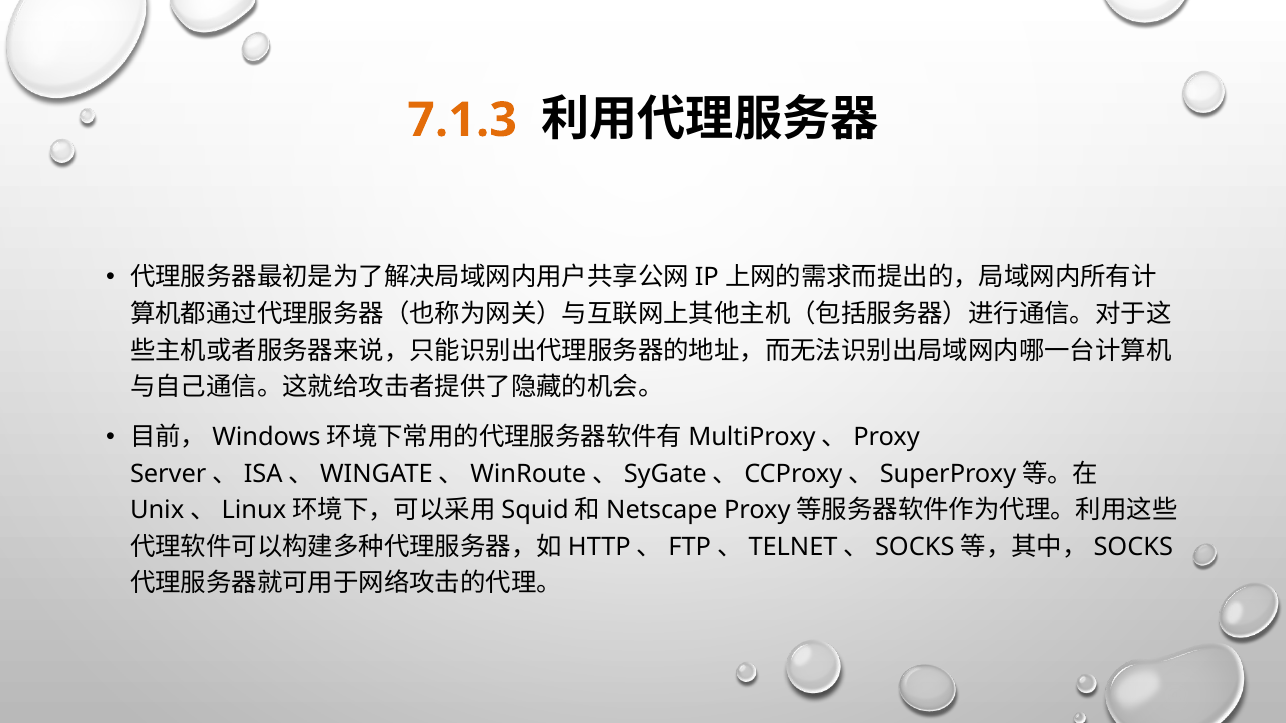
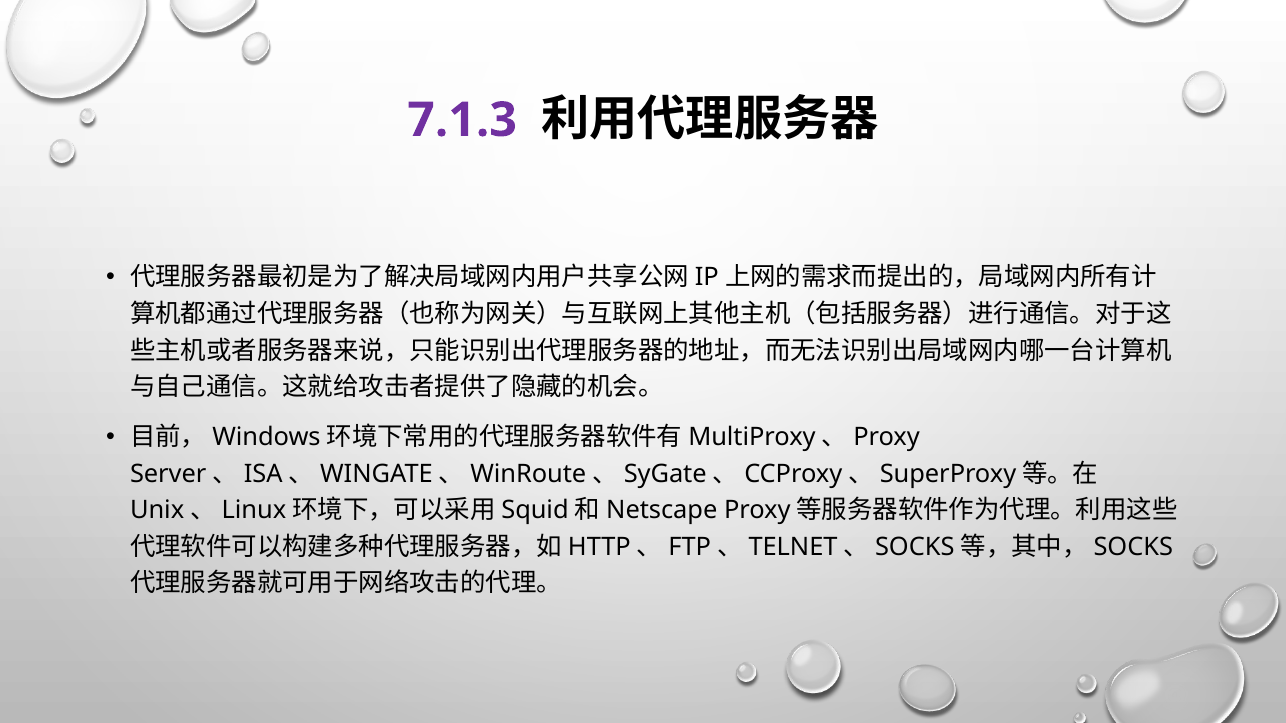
7.1.3 colour: orange -> purple (462, 120)
